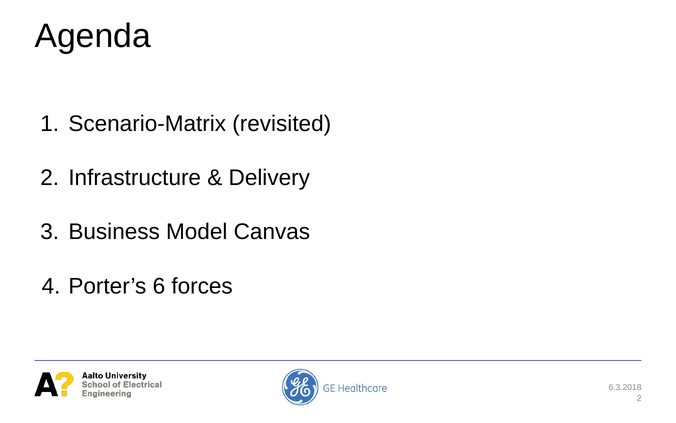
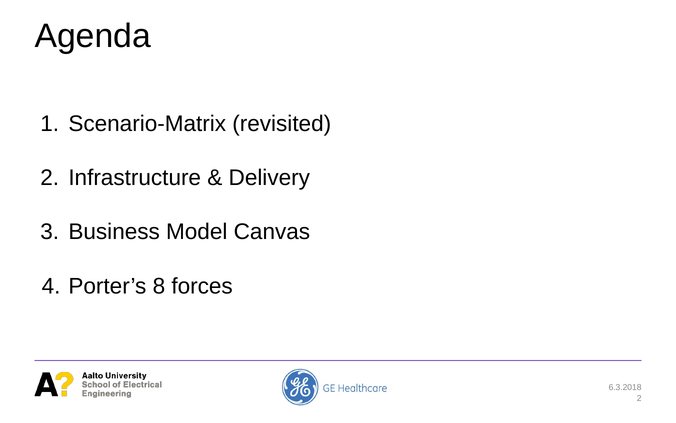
6: 6 -> 8 (159, 286)
